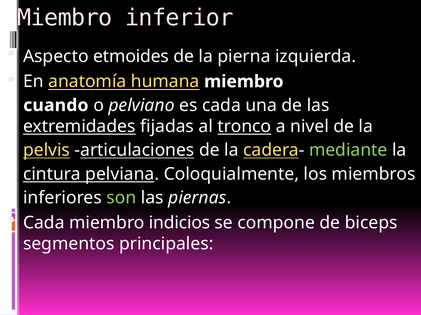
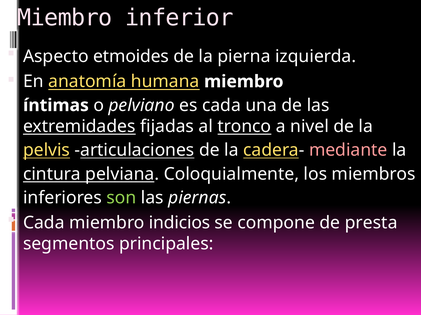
cuando: cuando -> íntimas (56, 106)
mediante colour: light green -> pink (348, 150)
biceps: biceps -> presta (371, 223)
